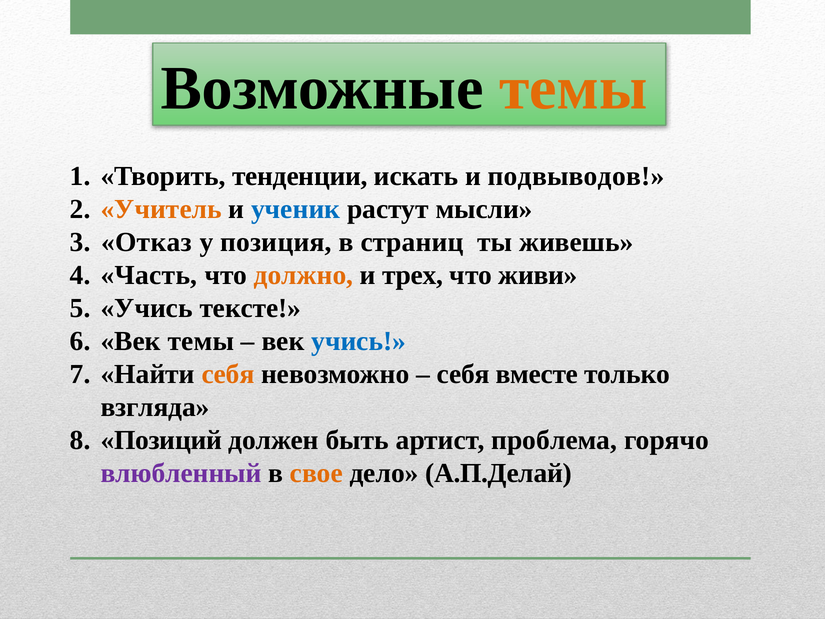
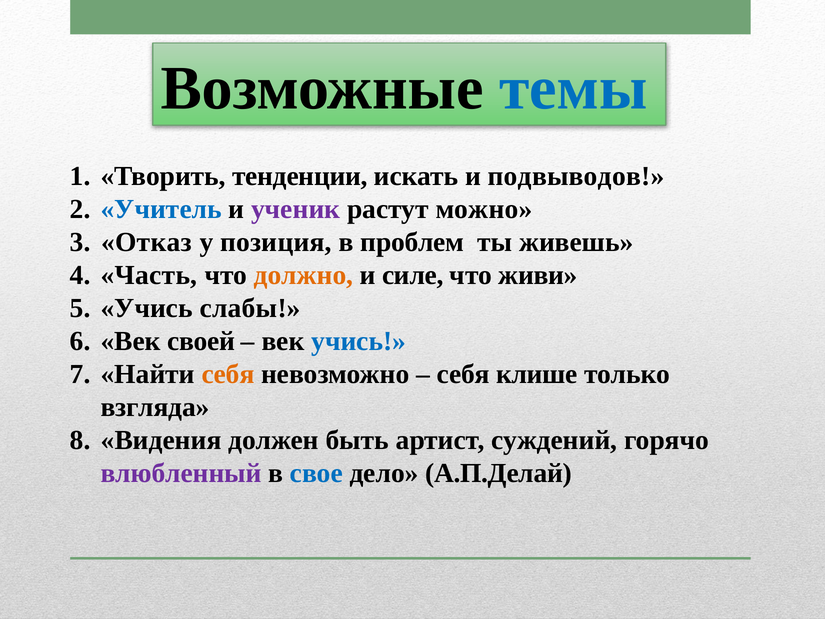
темы colour: orange -> blue (573, 88)
Учитель colour: orange -> blue (161, 209)
ученик colour: blue -> purple (296, 209)
мысли: мысли -> можно (484, 209)
страниц: страниц -> проблем (412, 242)
трех: трех -> силе (413, 275)
тексте: тексте -> слабы (250, 308)
Век темы: темы -> своей (201, 341)
вместе: вместе -> клише (537, 374)
Позиций: Позиций -> Видения (161, 440)
проблема: проблема -> суждений (554, 440)
свое colour: orange -> blue (316, 473)
